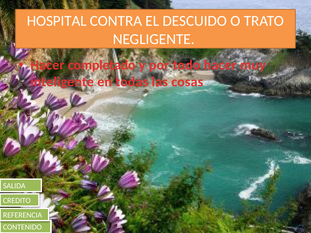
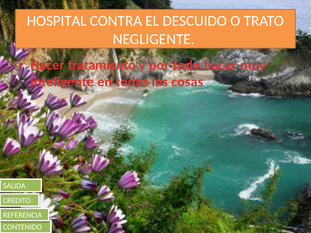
completado: completado -> tratamiento (102, 65)
